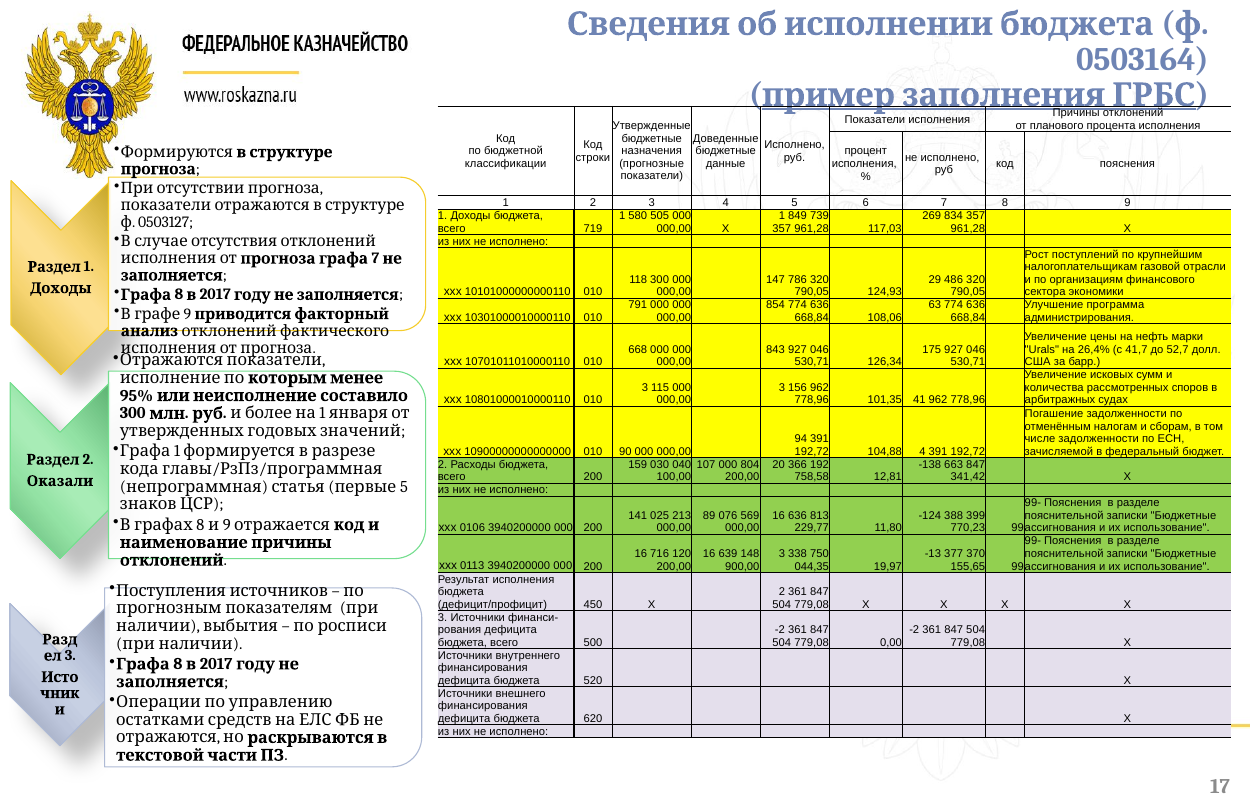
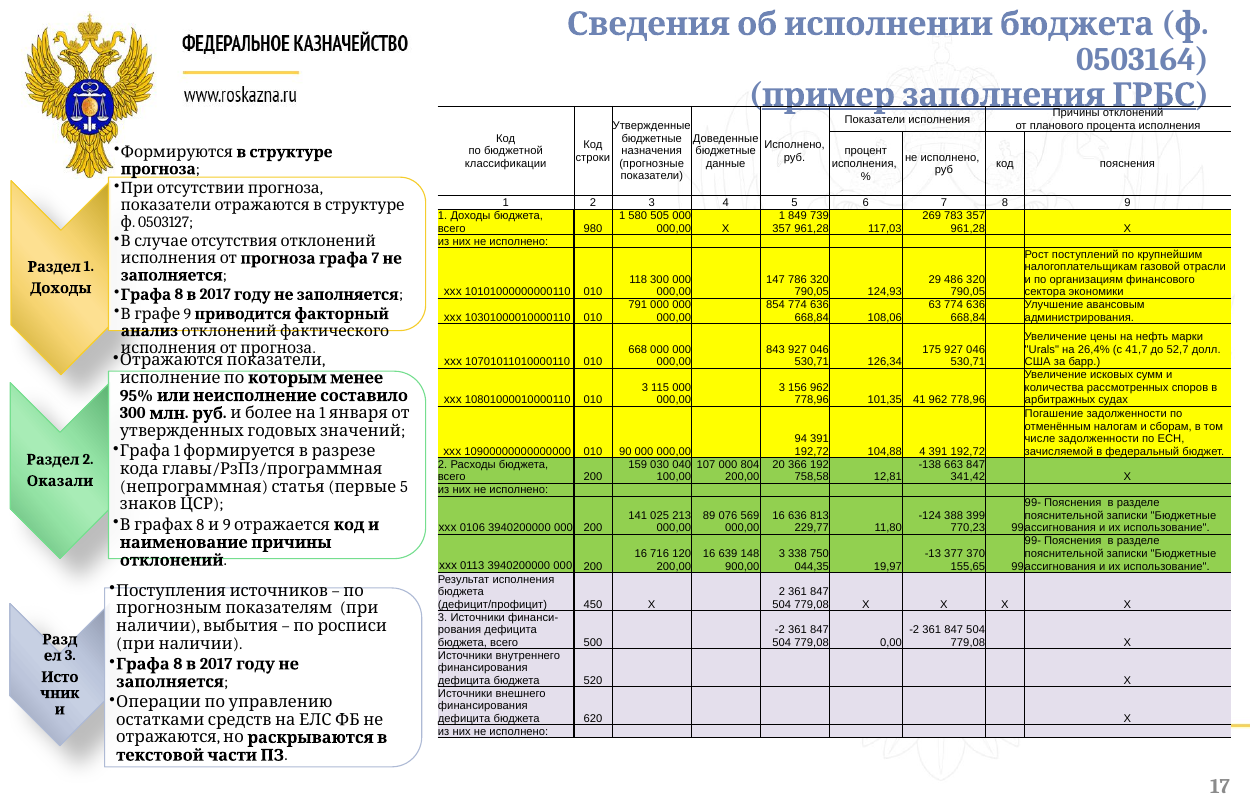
834: 834 -> 783 (954, 216)
719: 719 -> 980 (593, 228)
программа: программа -> авансовым (1115, 305)
